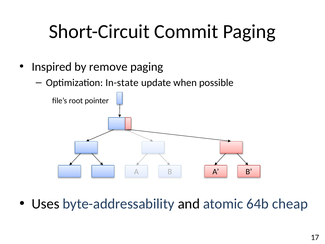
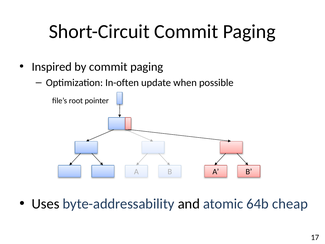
by remove: remove -> commit (108, 67)
In-state: In-state -> In-often (122, 83)
